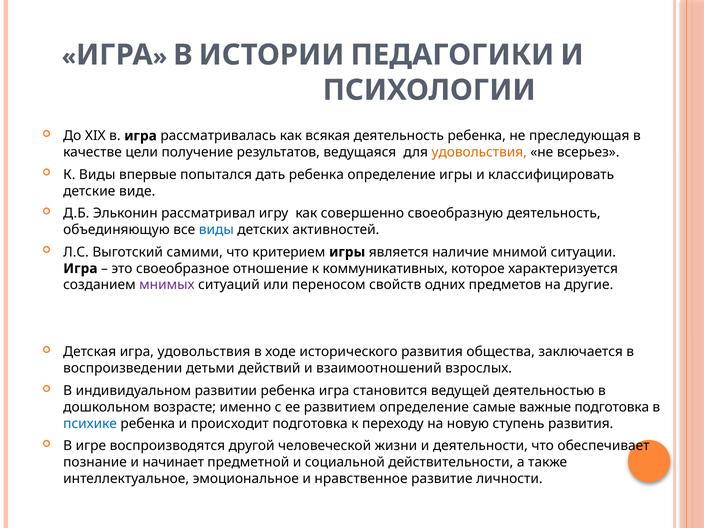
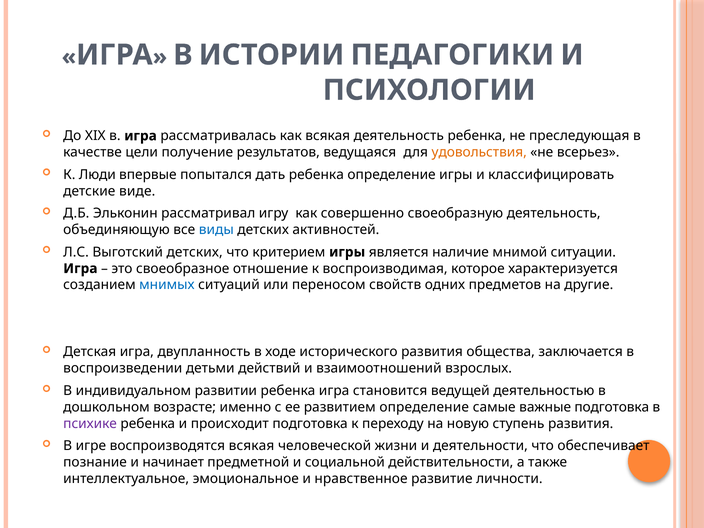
К Виды: Виды -> Люди (97, 175)
Выготский самими: самими -> детских (195, 252)
коммуникативных: коммуникативных -> воспроизводимая (385, 269)
мнимых colour: purple -> blue (167, 285)
игра удовольствия: удовольствия -> двупланность (204, 352)
психике colour: blue -> purple (90, 424)
воспроизводятся другой: другой -> всякая (252, 446)
